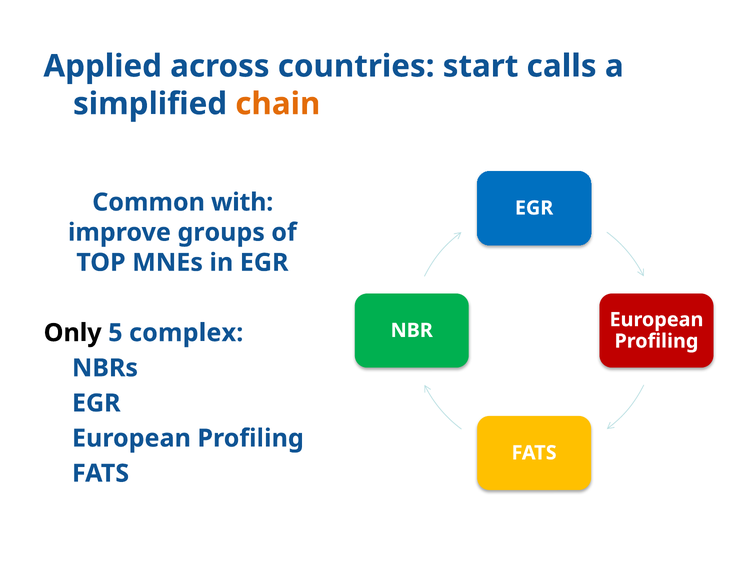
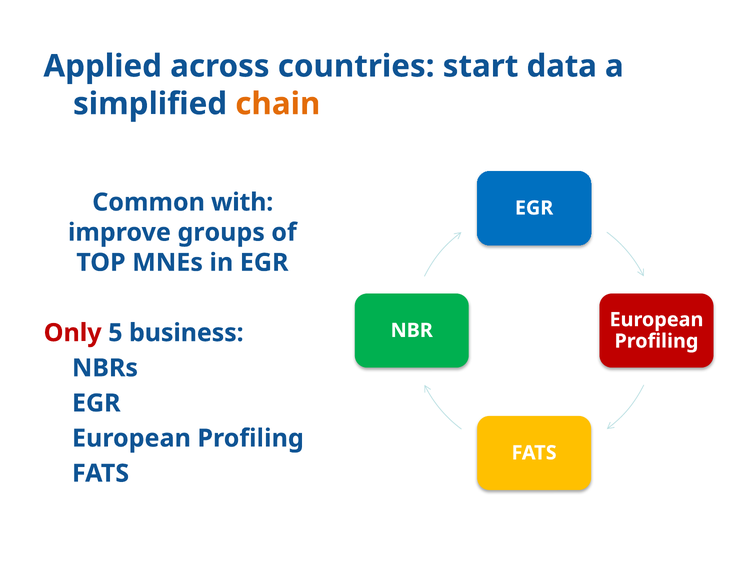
calls: calls -> data (562, 66)
Only colour: black -> red (73, 333)
complex: complex -> business (186, 333)
